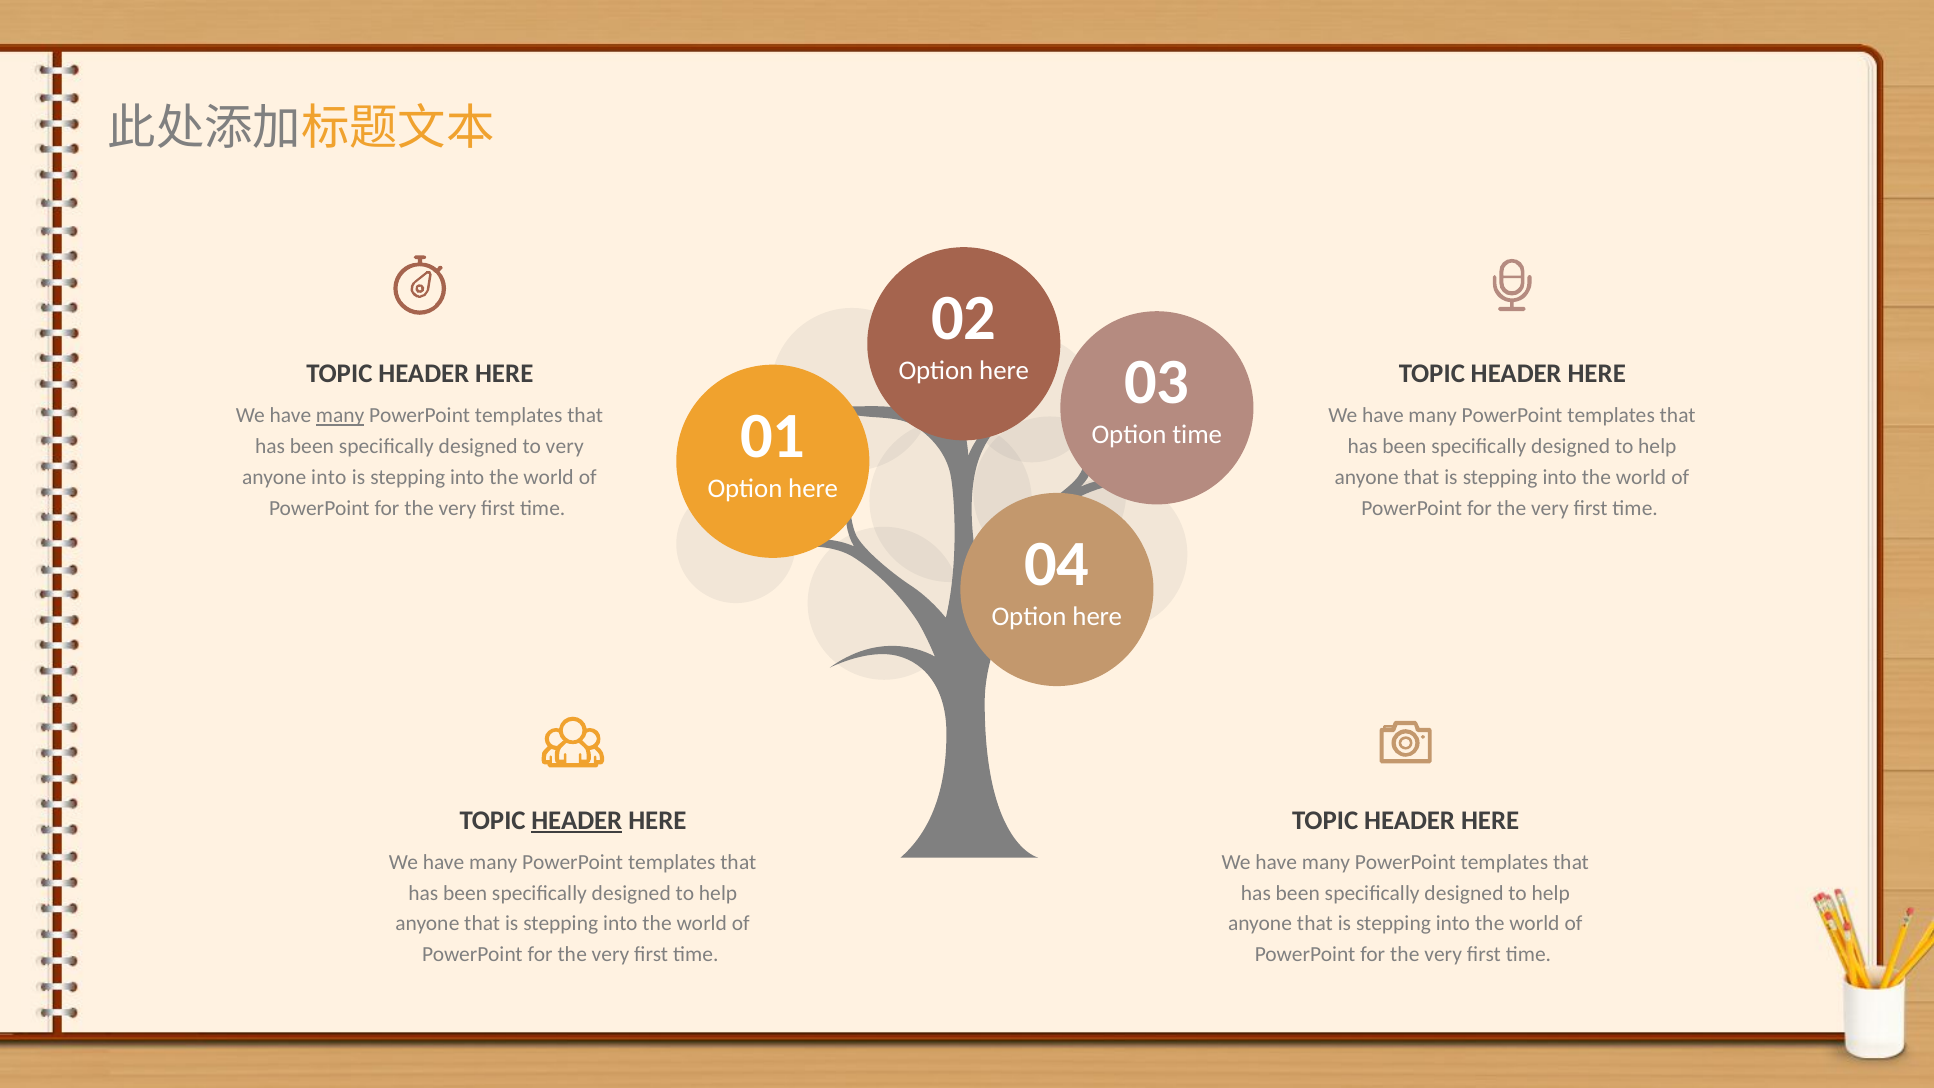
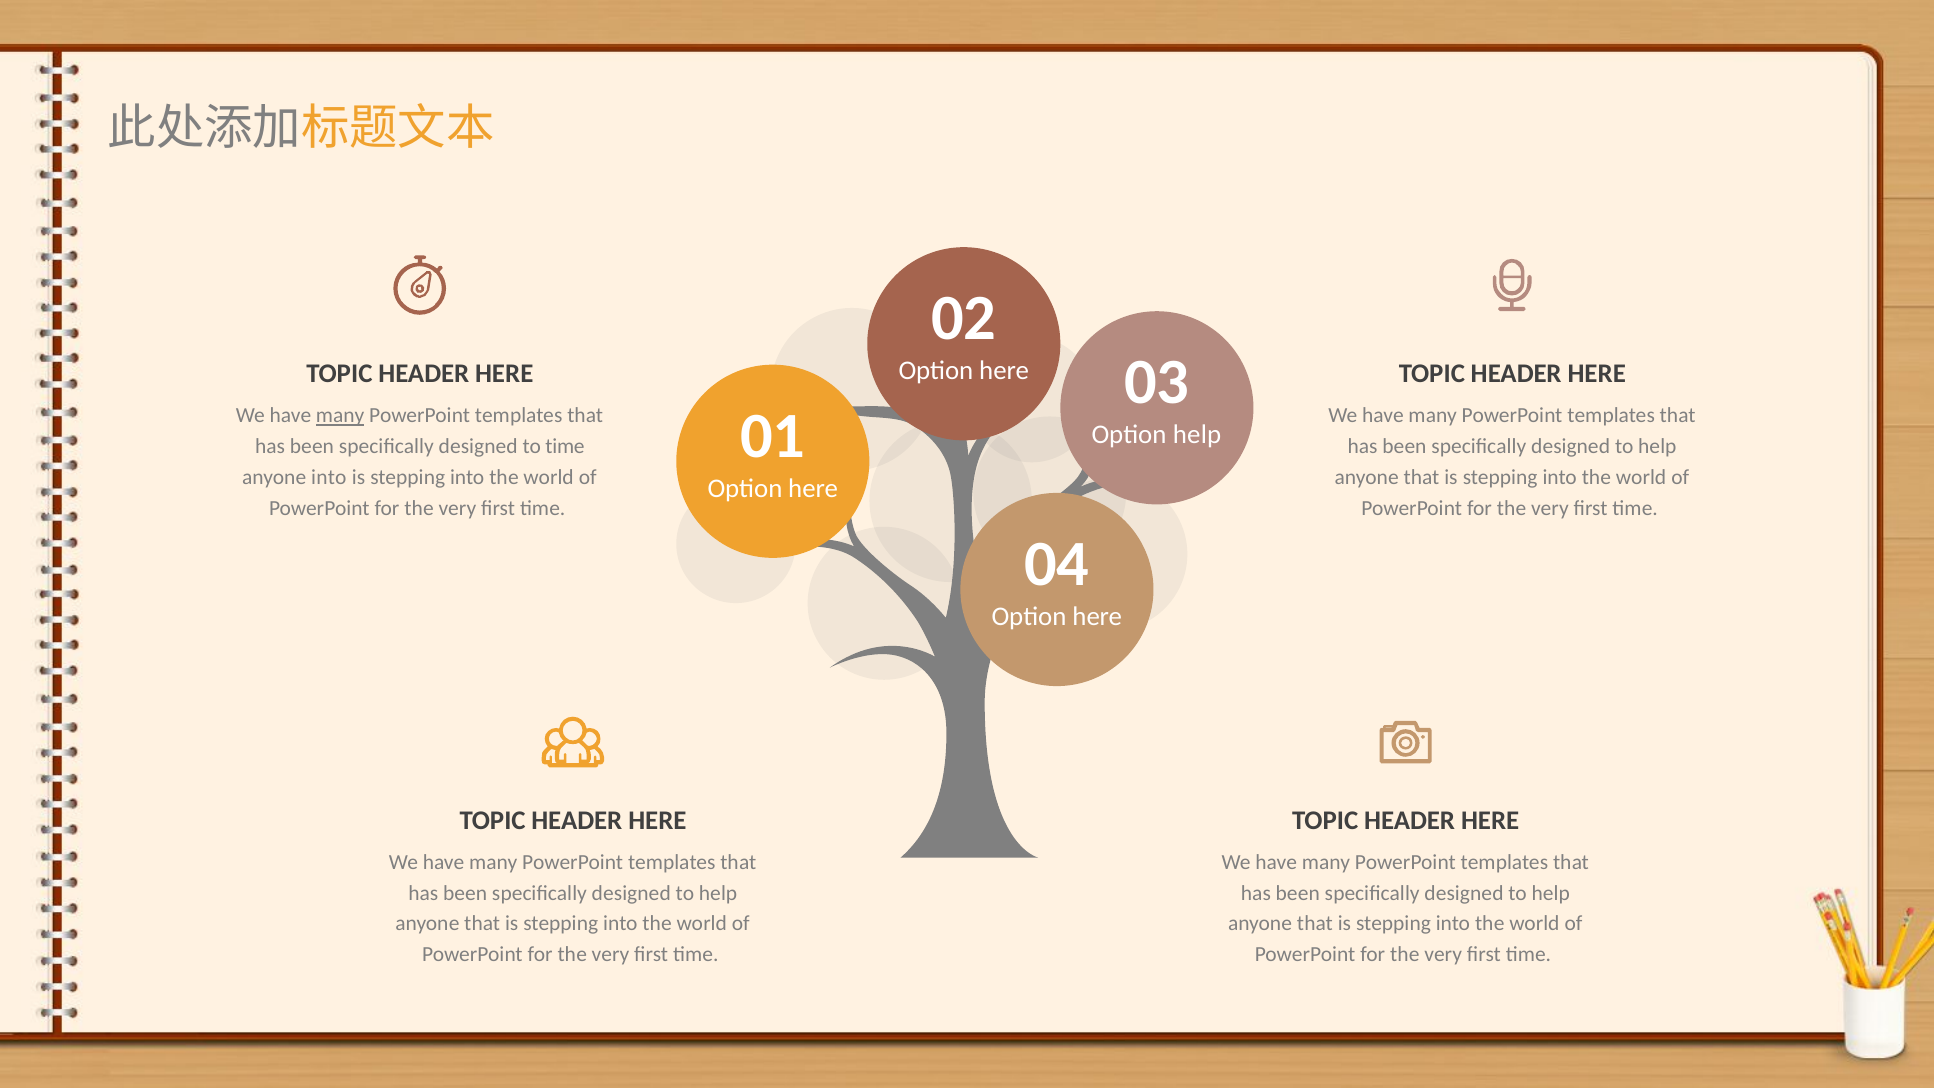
Option time: time -> help (1197, 435)
to very: very -> time (565, 447)
HEADER underline: present -> none (577, 820)
